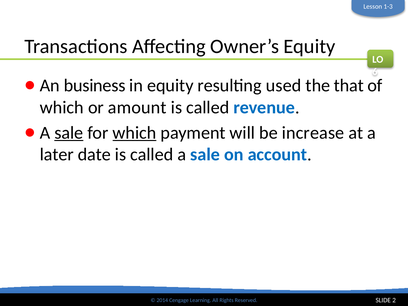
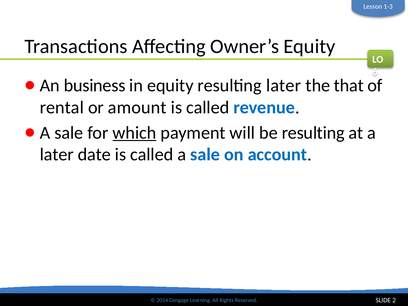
resulting used: used -> later (284, 86)
which: which -> rental (62, 107)
sale underline: present -> none (69, 133)
be increase: increase -> resulting (313, 133)
